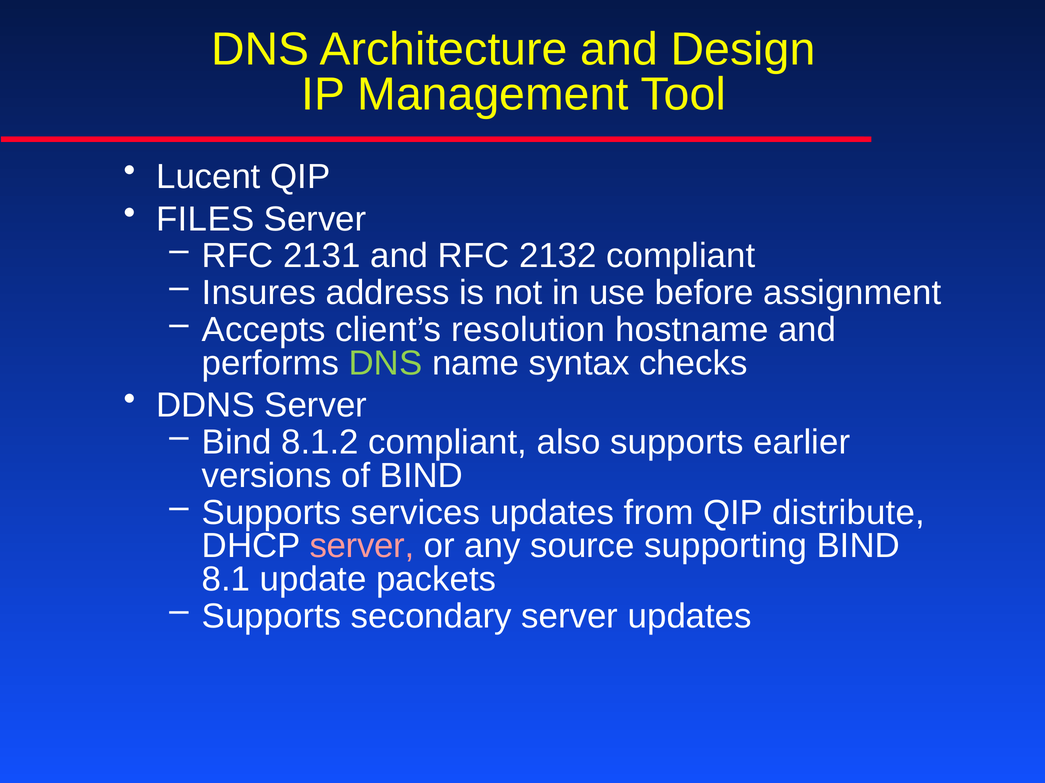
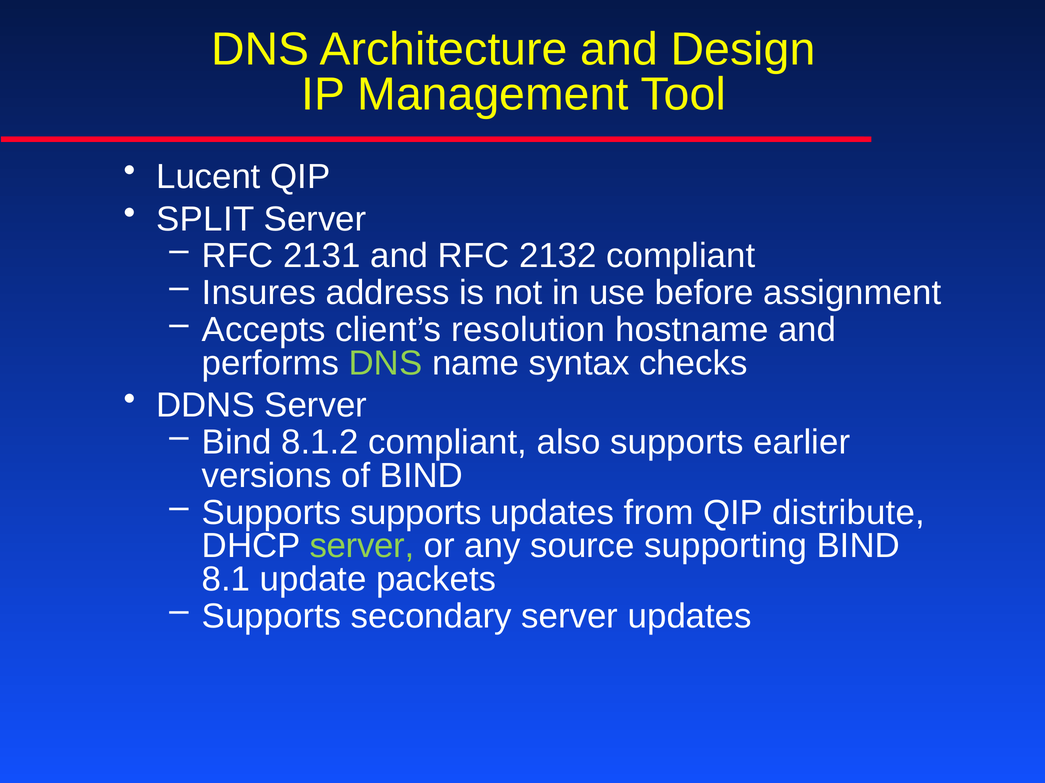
FILES: FILES -> SPLIT (205, 219)
Supports services: services -> supports (416, 513)
server colour: pink -> light green (362, 546)
